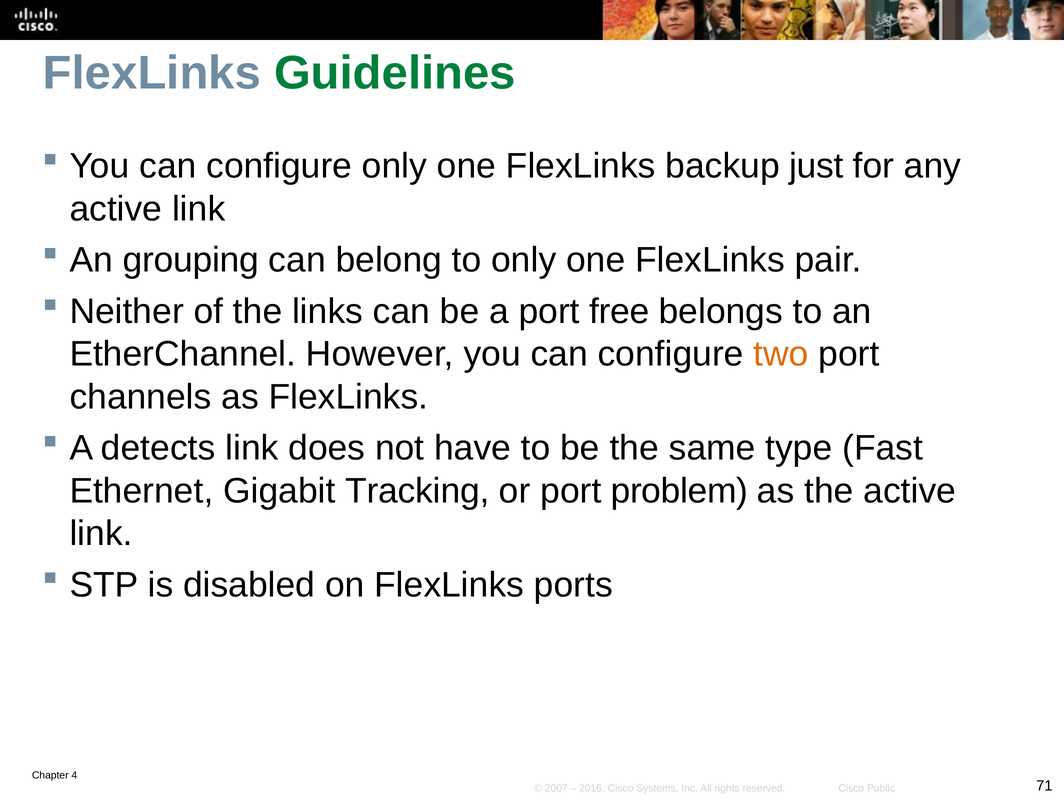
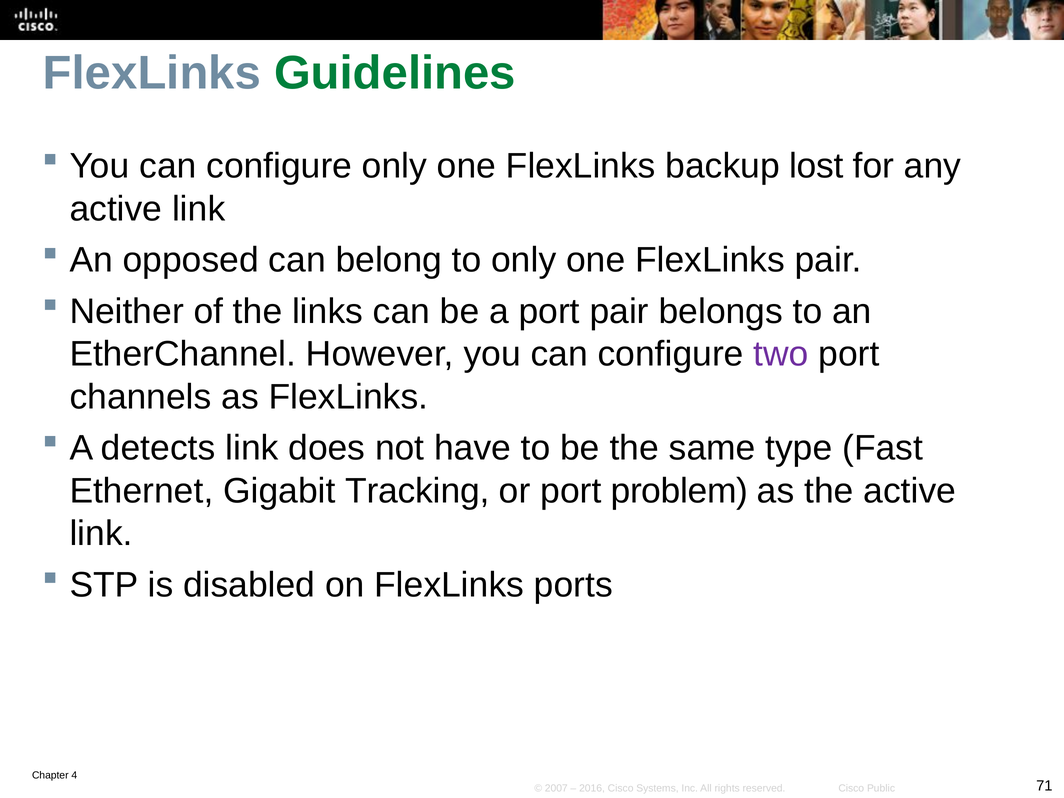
just: just -> lost (816, 166)
grouping: grouping -> opposed (191, 260)
port free: free -> pair (619, 312)
two colour: orange -> purple (781, 354)
